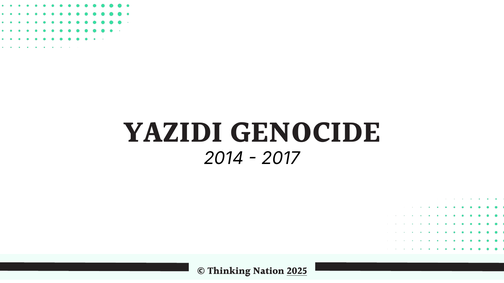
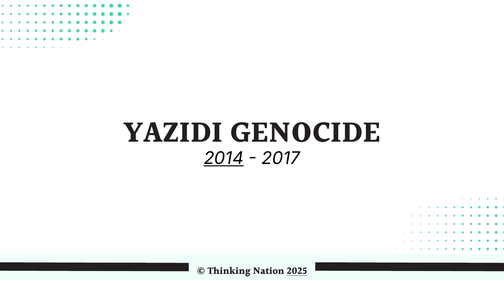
2014 underline: none -> present (224, 159)
